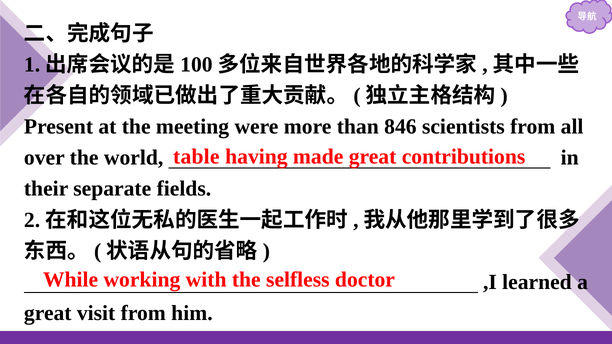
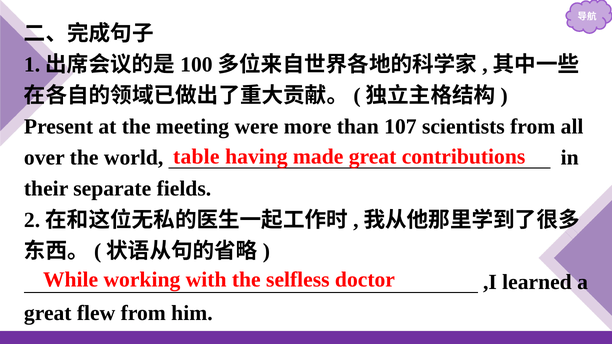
846: 846 -> 107 (400, 127)
visit: visit -> flew (96, 313)
